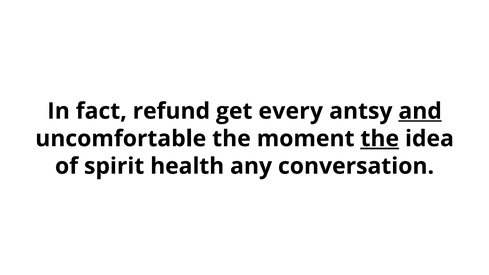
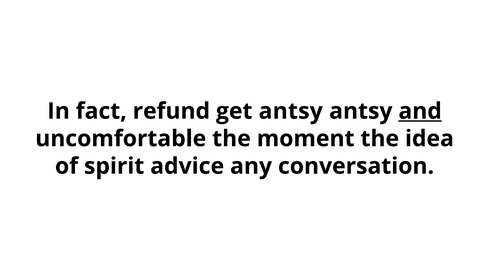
get every: every -> antsy (291, 111)
the underline: present -> none (380, 139)
health: health -> advice (187, 166)
